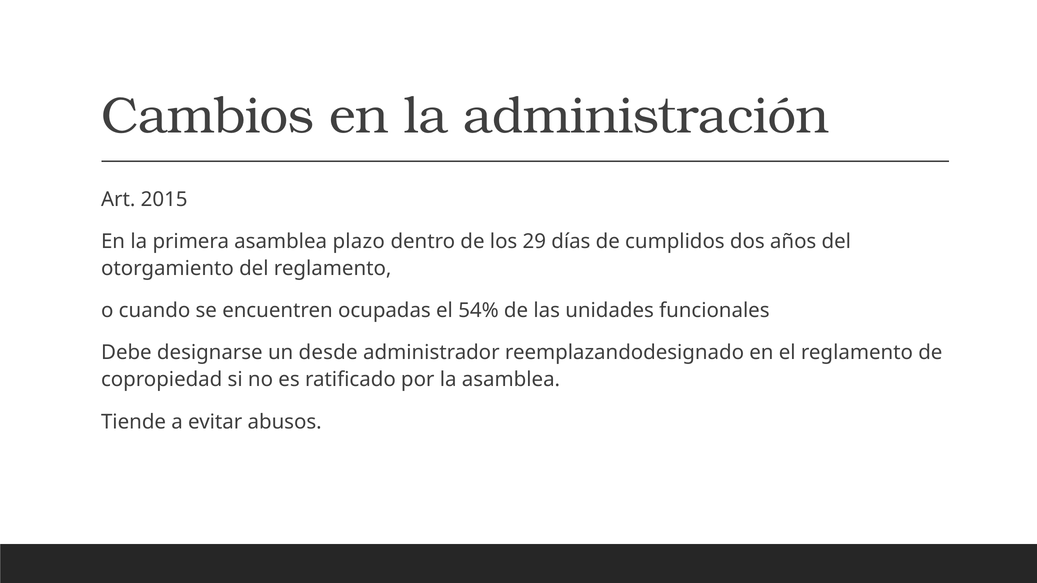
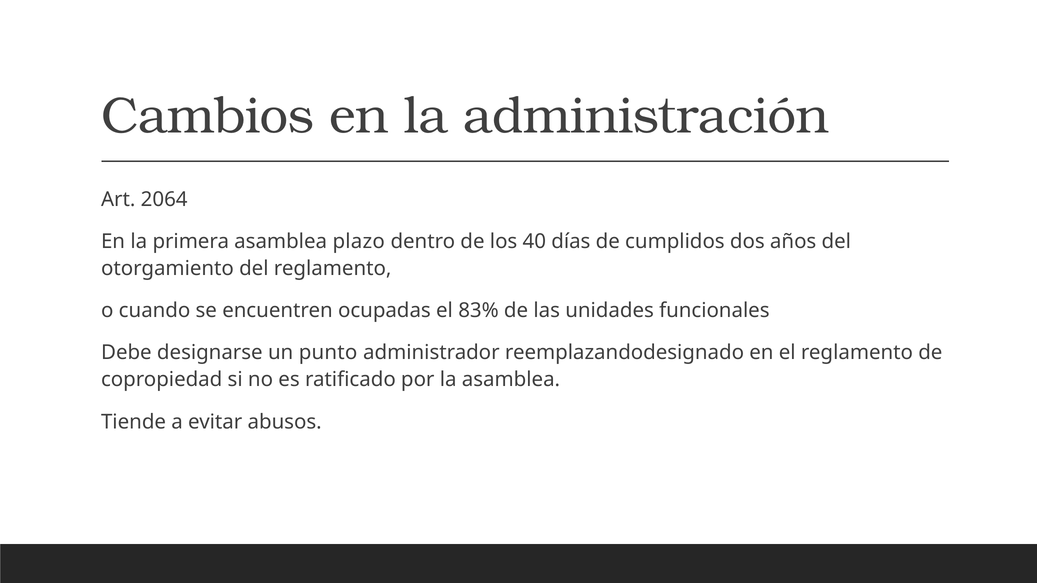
2015: 2015 -> 2064 (164, 199)
29: 29 -> 40 (534, 242)
54%: 54% -> 83% (478, 311)
desde: desde -> punto (328, 353)
